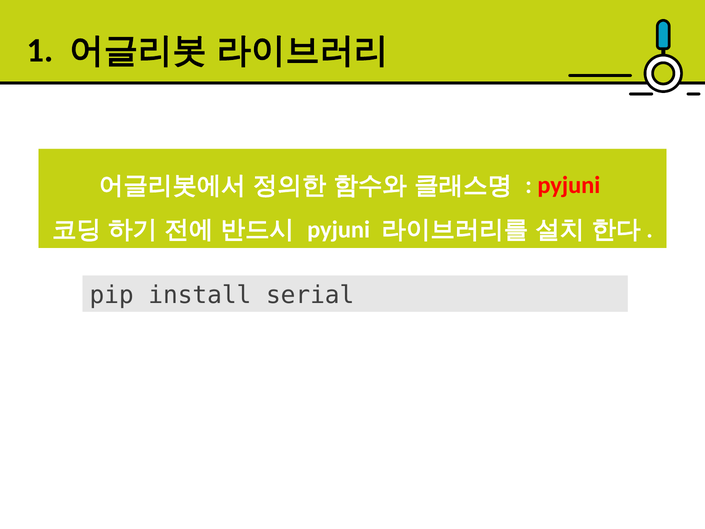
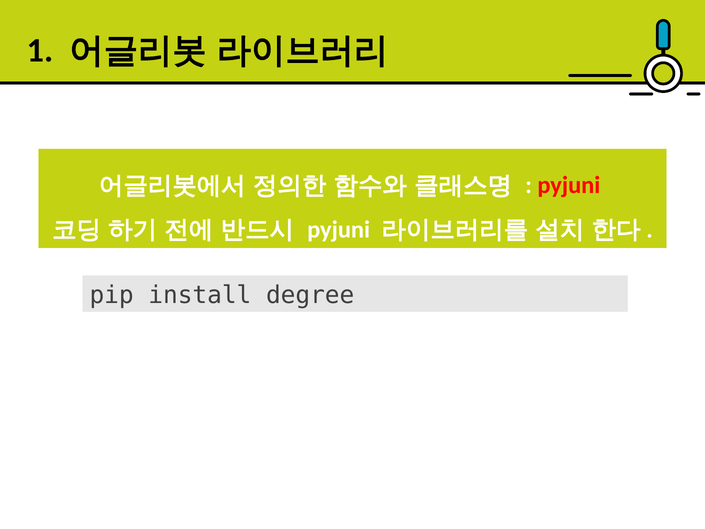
serial: serial -> degree (310, 295)
